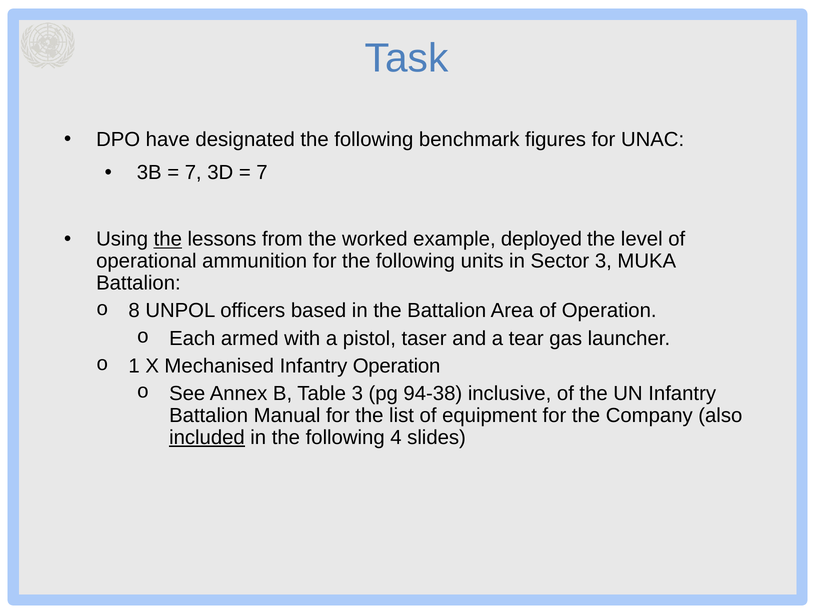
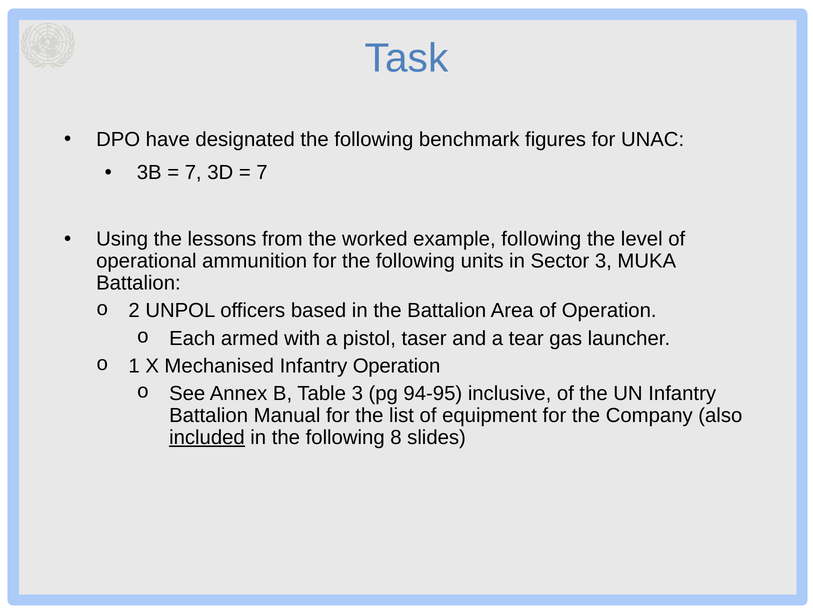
the underline: present -> none (168, 239)
example deployed: deployed -> following (541, 239)
8: 8 -> 2 (134, 311)
94-38: 94-38 -> 94-95 (433, 393)
4: 4 -> 8 (396, 437)
